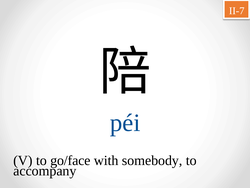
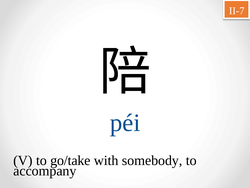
go/face: go/face -> go/take (70, 160)
